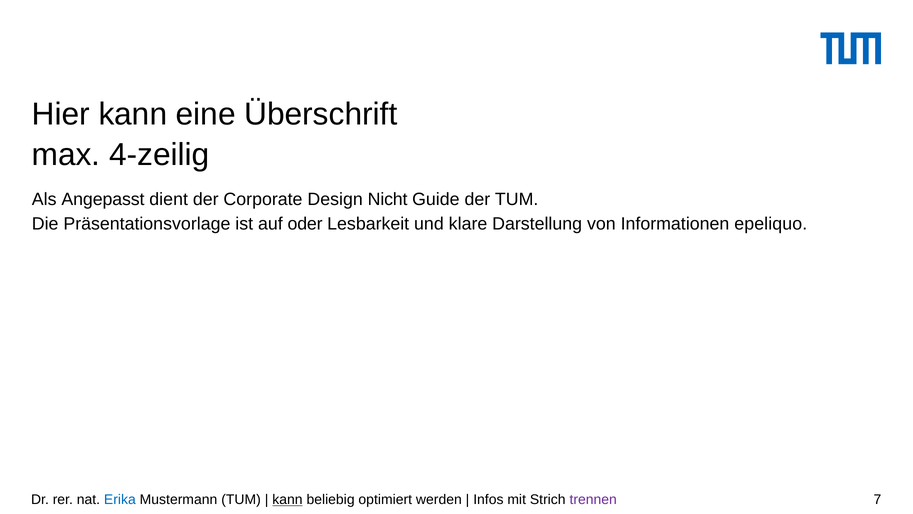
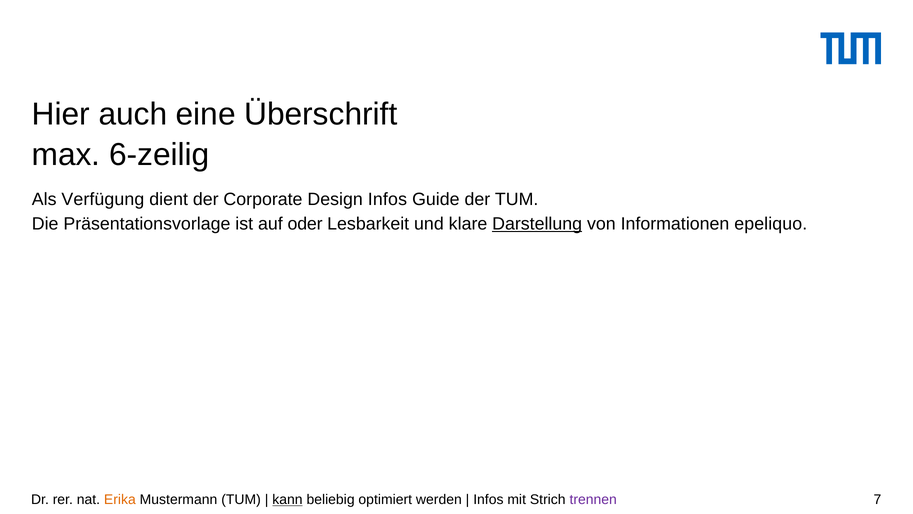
Hier kann: kann -> auch (133, 114)
4-zeilig: 4-zeilig -> 6-zeilig (159, 155)
Angepasst: Angepasst -> Verfügung (103, 199)
Design Nicht: Nicht -> Infos (387, 199)
Darstellung underline: none -> present (537, 224)
Erika colour: blue -> orange (120, 499)
